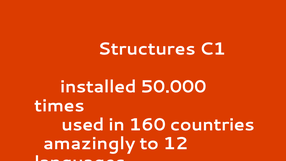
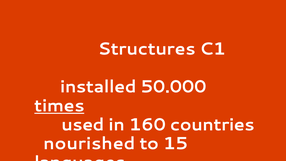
times underline: none -> present (59, 106)
amazingly: amazingly -> nourished (89, 143)
12: 12 -> 15 (176, 143)
